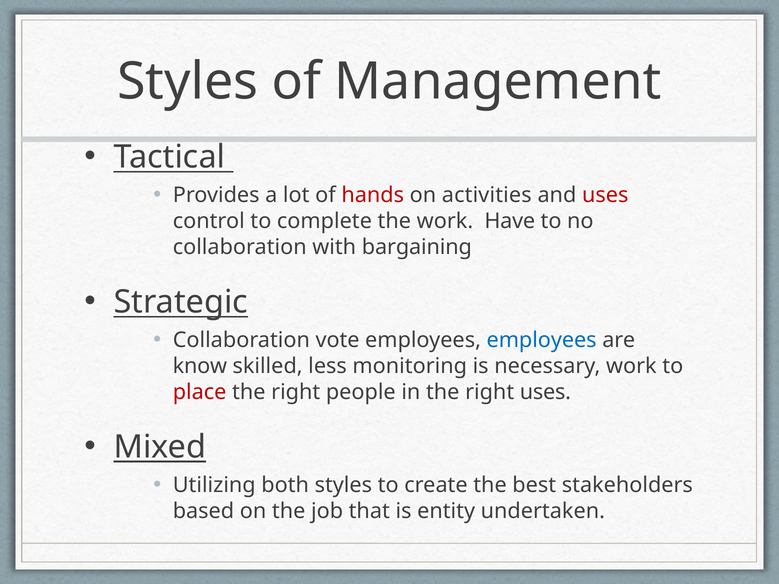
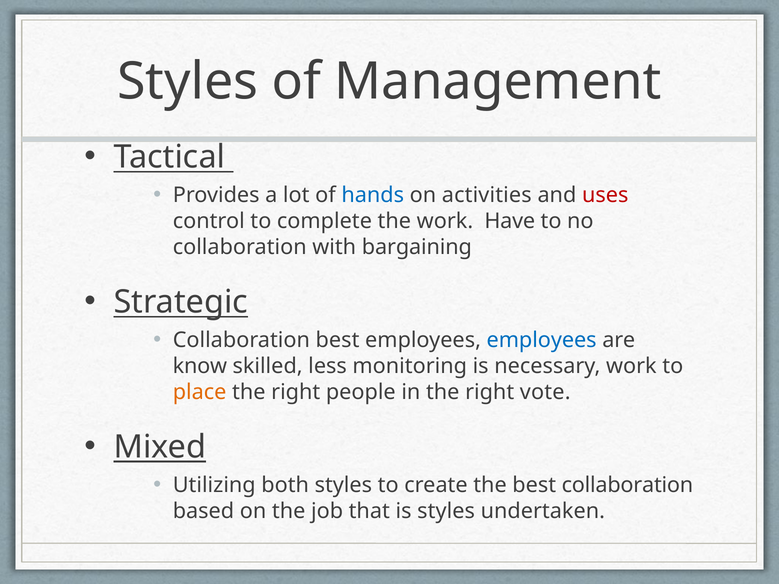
hands colour: red -> blue (373, 195)
Collaboration vote: vote -> best (338, 340)
place colour: red -> orange (200, 392)
right uses: uses -> vote (545, 392)
best stakeholders: stakeholders -> collaboration (627, 485)
is entity: entity -> styles (446, 511)
